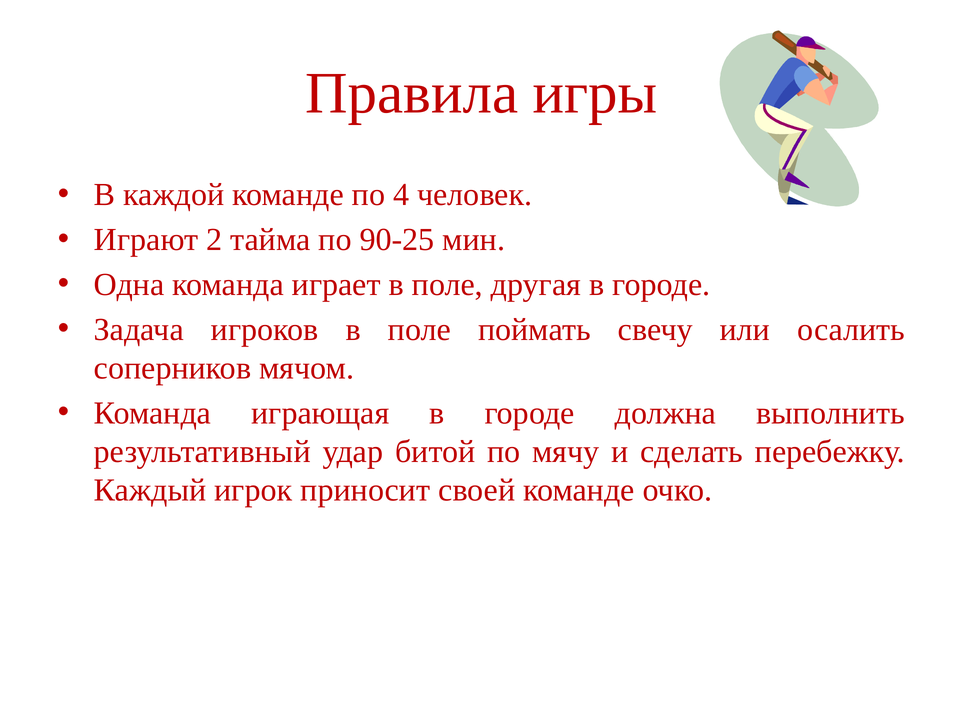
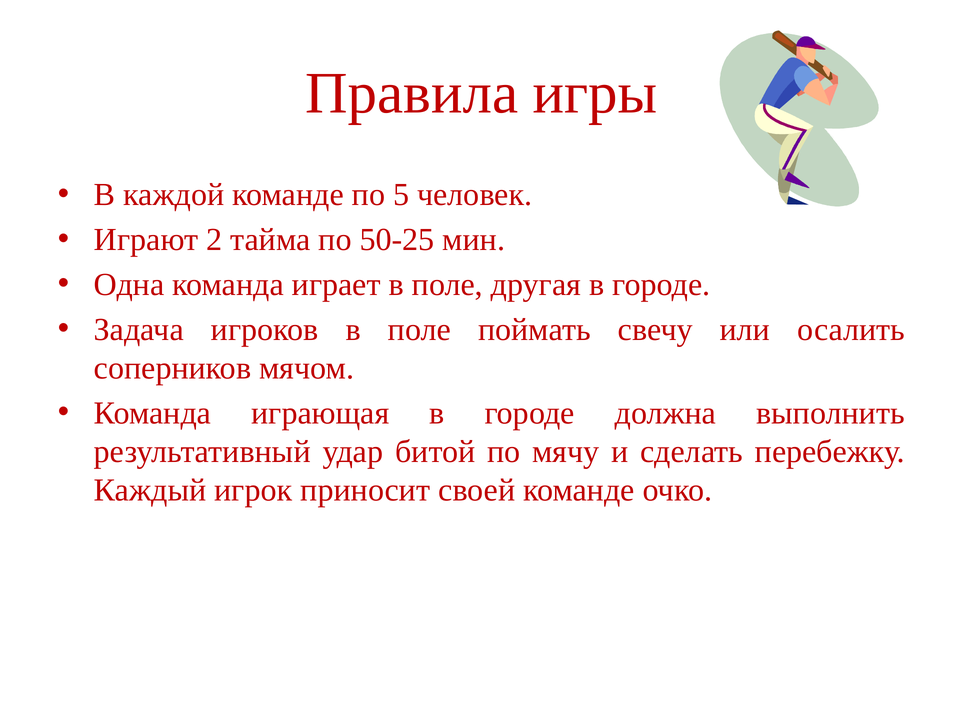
4: 4 -> 5 (401, 195)
90-25: 90-25 -> 50-25 (397, 240)
